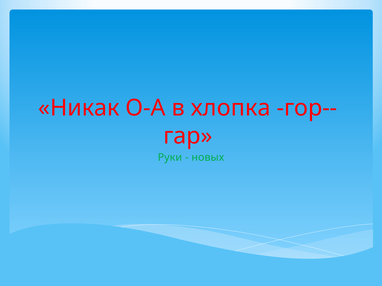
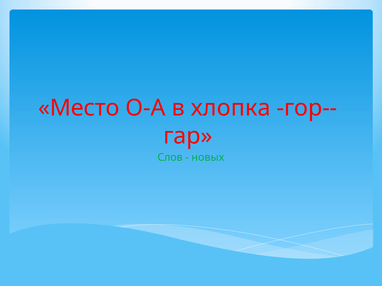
Никак: Никак -> Место (79, 108)
Руки: Руки -> Слов (170, 158)
